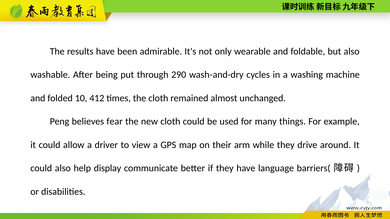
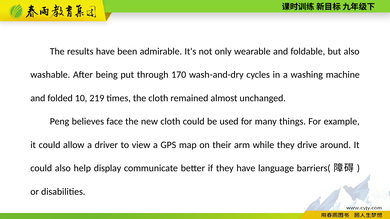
290: 290 -> 170 (179, 75)
412: 412 -> 219 (97, 98)
fear: fear -> face (115, 122)
